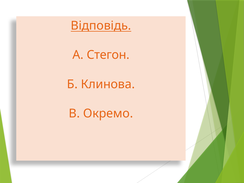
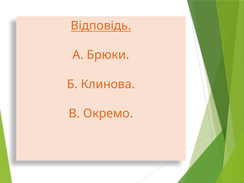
Стегон: Стегон -> Брюки (108, 55)
